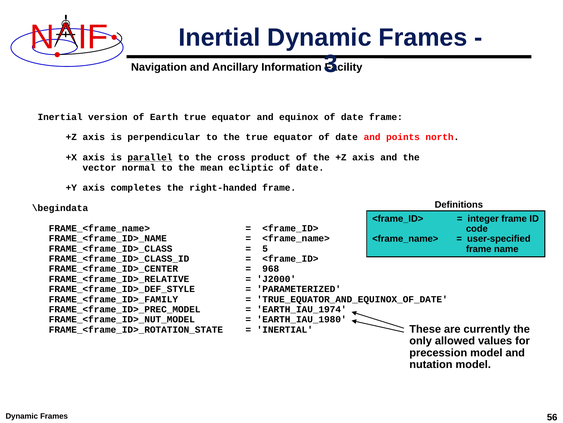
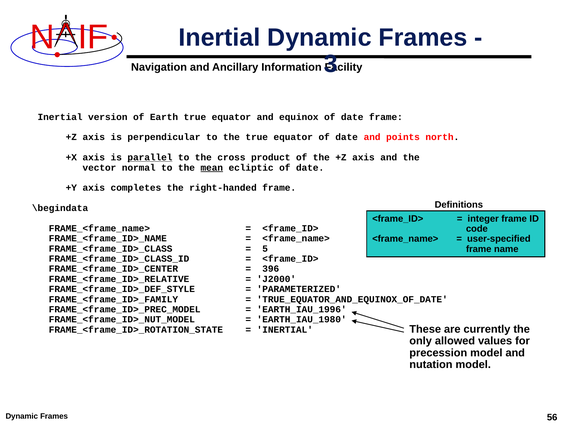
mean underline: none -> present (212, 167)
968: 968 -> 396 (271, 269)
EARTH_IAU_1974: EARTH_IAU_1974 -> EARTH_IAU_1996 (302, 309)
